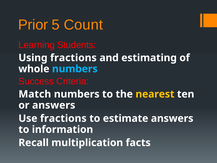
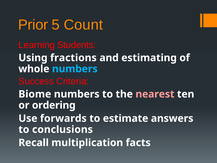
Match: Match -> Biome (35, 94)
nearest colour: yellow -> pink (155, 94)
or answers: answers -> ordering (54, 105)
Use fractions: fractions -> forwards (63, 118)
information: information -> conclusions (62, 129)
